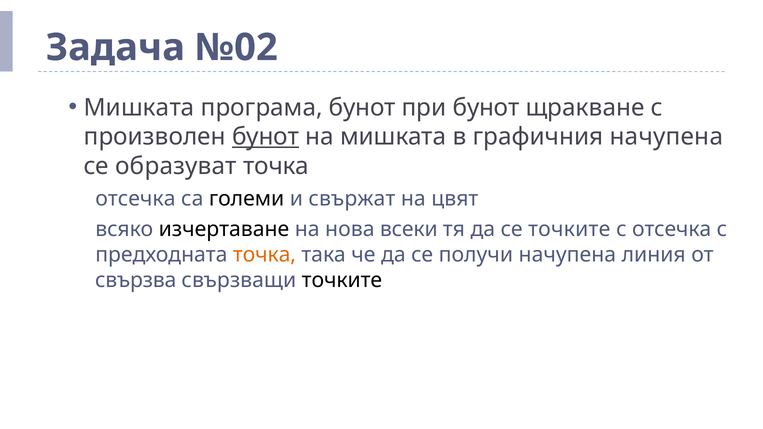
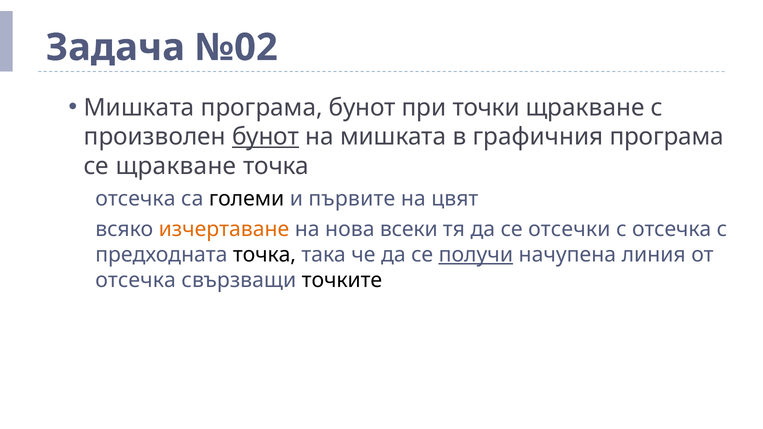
при бунот: бунот -> точки (486, 108)
графичния начупена: начупена -> програма (667, 137)
се образуват: образуват -> щракване (176, 166)
свържат: свържат -> първите (352, 199)
изчертаване colour: black -> orange (224, 229)
се точките: точките -> отсечки (569, 229)
точка colour: orange -> black (264, 255)
получи underline: none -> present (476, 255)
свързва: свързва -> отсечка (136, 280)
